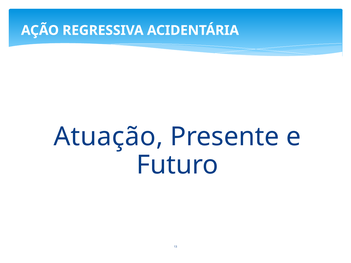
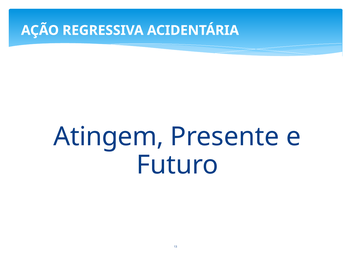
Atuação: Atuação -> Atingem (109, 137)
